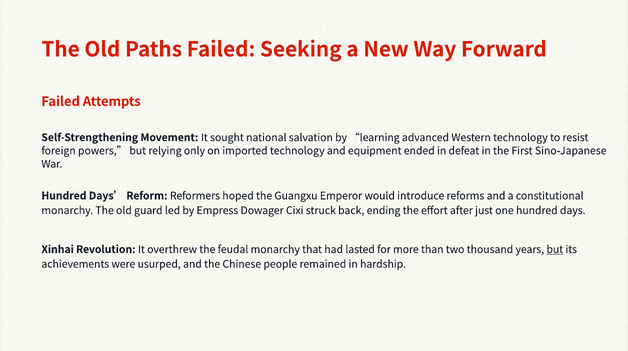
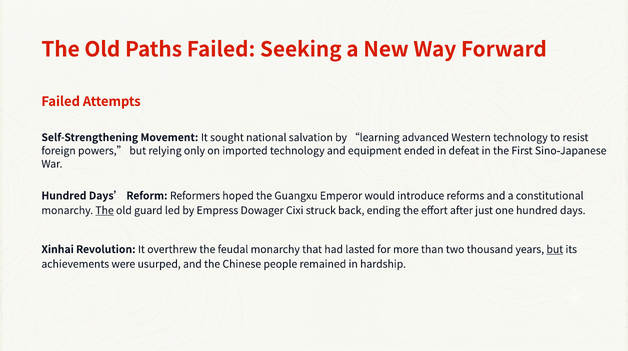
The underline: none -> present (105, 210)
